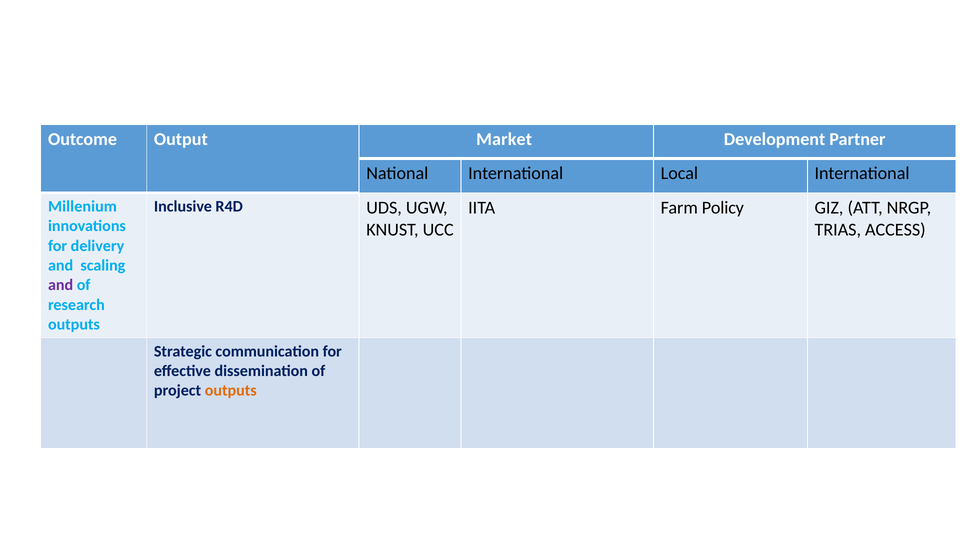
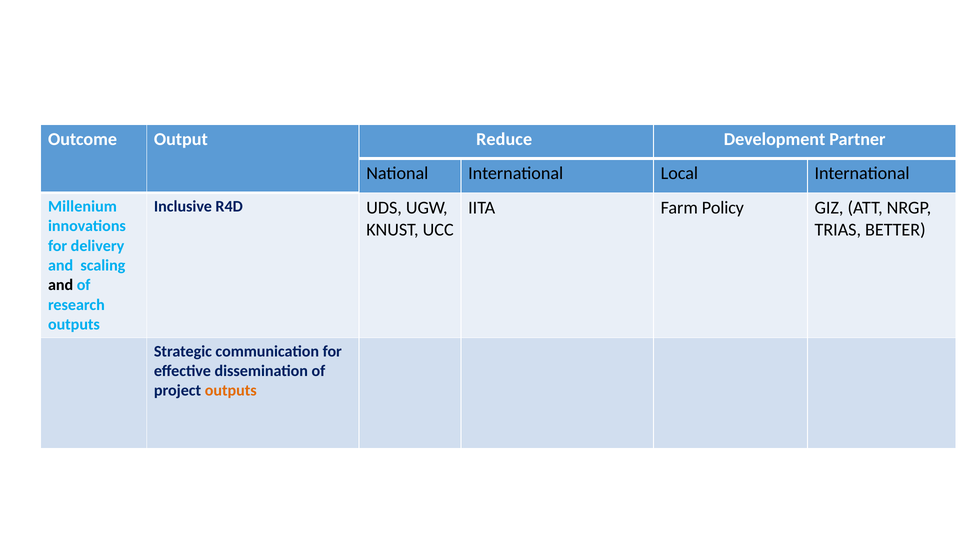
Market: Market -> Reduce (504, 139)
ACCESS: ACCESS -> BETTER (895, 230)
and colour: purple -> black (61, 285)
